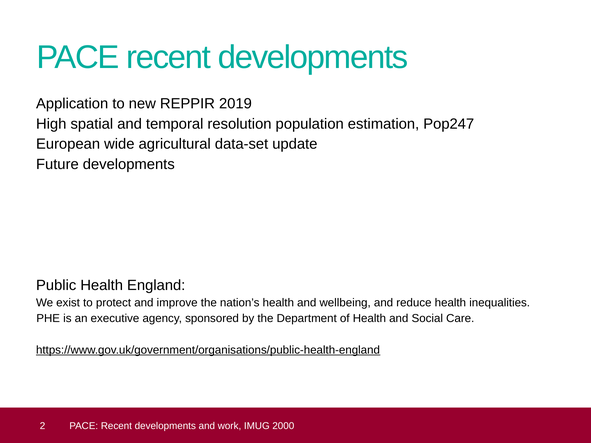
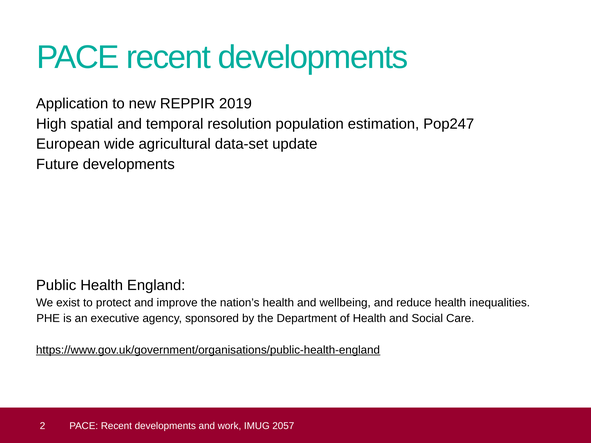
2000: 2000 -> 2057 (283, 426)
